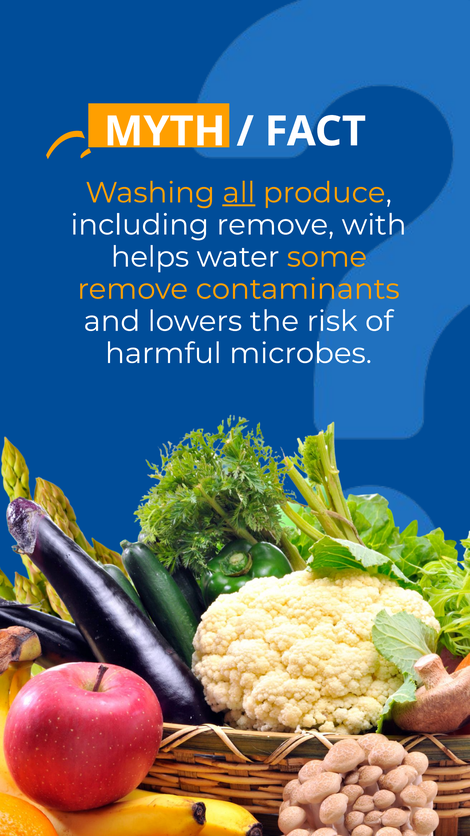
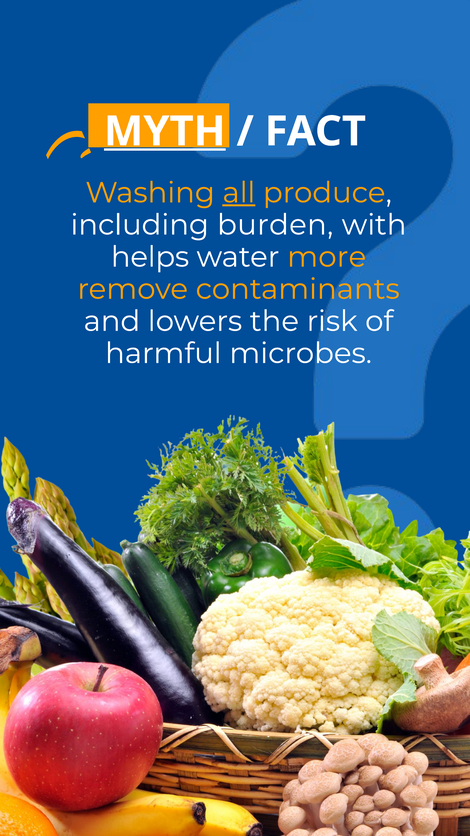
MYTH underline: none -> present (165, 131)
including remove: remove -> burden (275, 225)
some: some -> more (327, 257)
